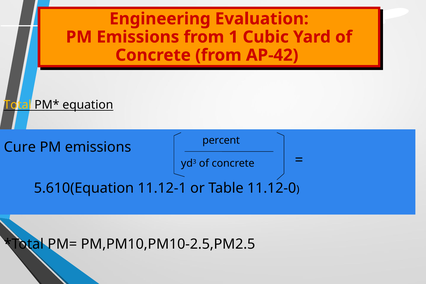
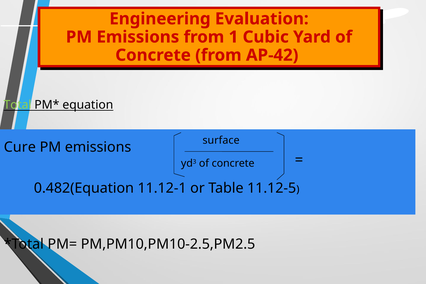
Total colour: yellow -> light green (18, 105)
percent: percent -> surface (221, 140)
5.610(Equation: 5.610(Equation -> 0.482(Equation (84, 188)
11.12-0: 11.12-0 -> 11.12-5 (272, 188)
